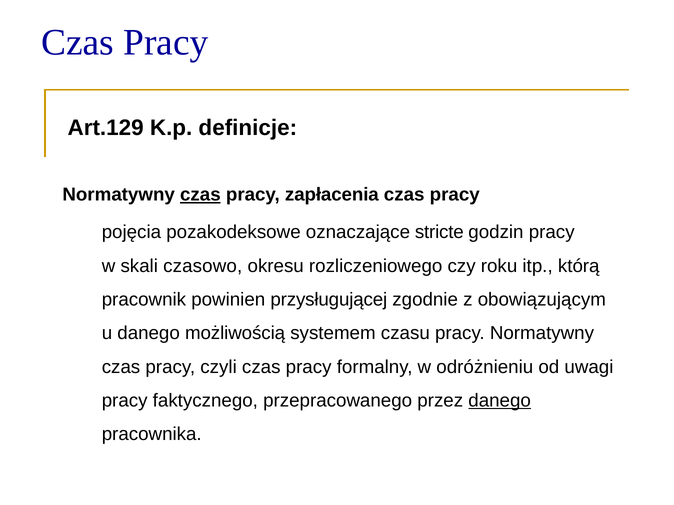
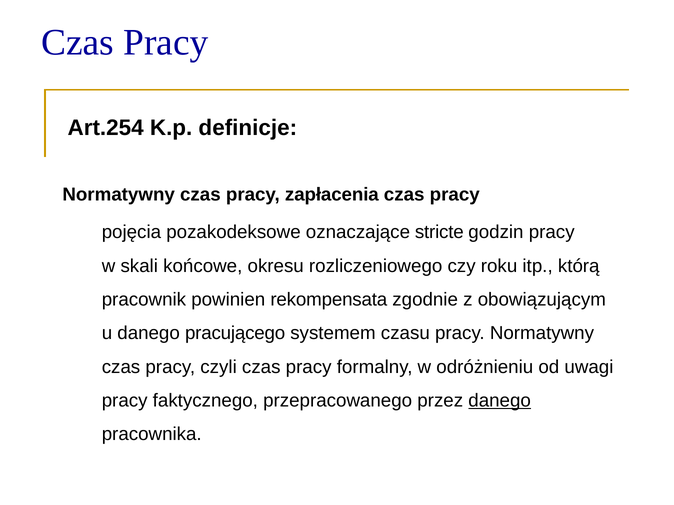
Art.129: Art.129 -> Art.254 (106, 128)
czas underline: present -> none (200, 195)
czasowo: czasowo -> końcowe (203, 266)
przysługującej: przysługującej -> rekompensata (329, 300)
możliwością: możliwością -> pracującego (235, 333)
